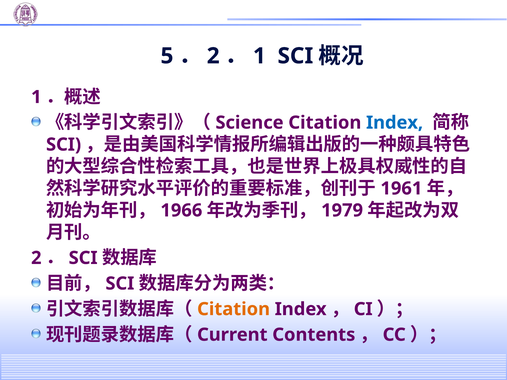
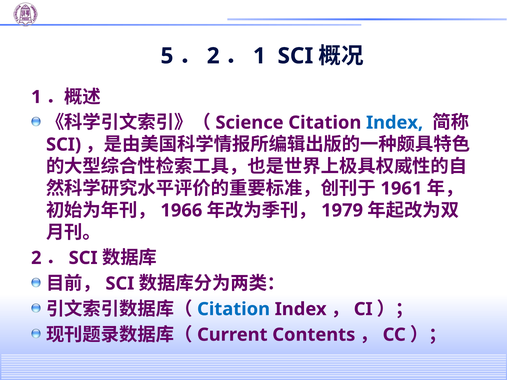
Citation colour: orange -> blue (234, 309)
